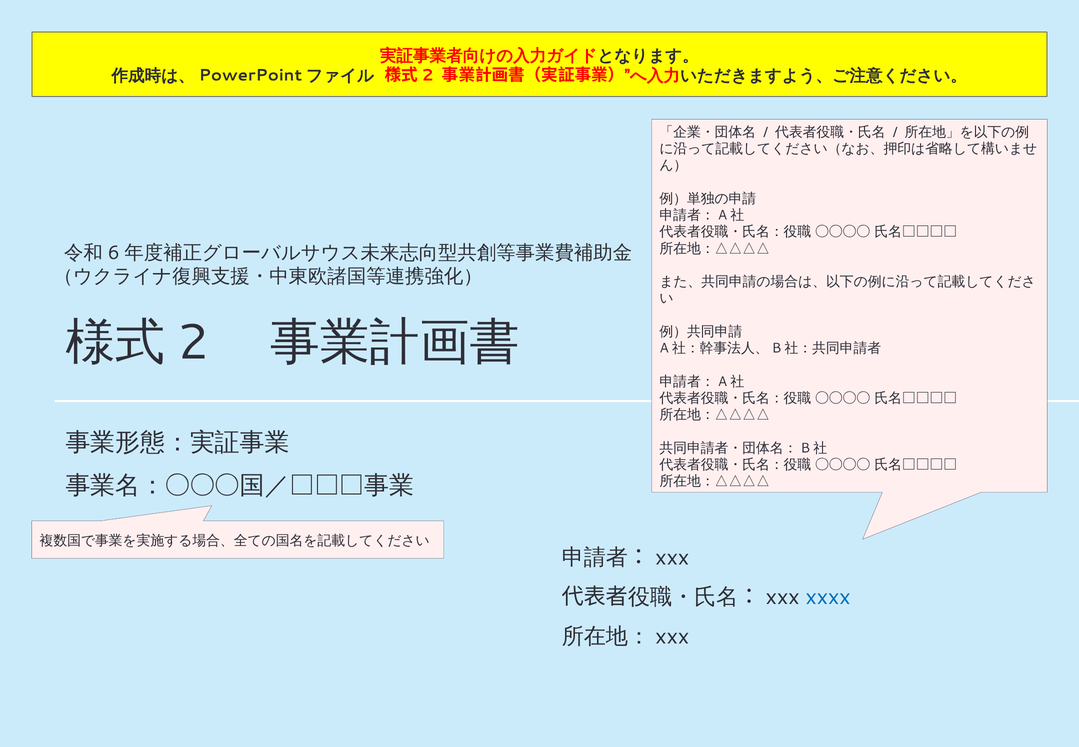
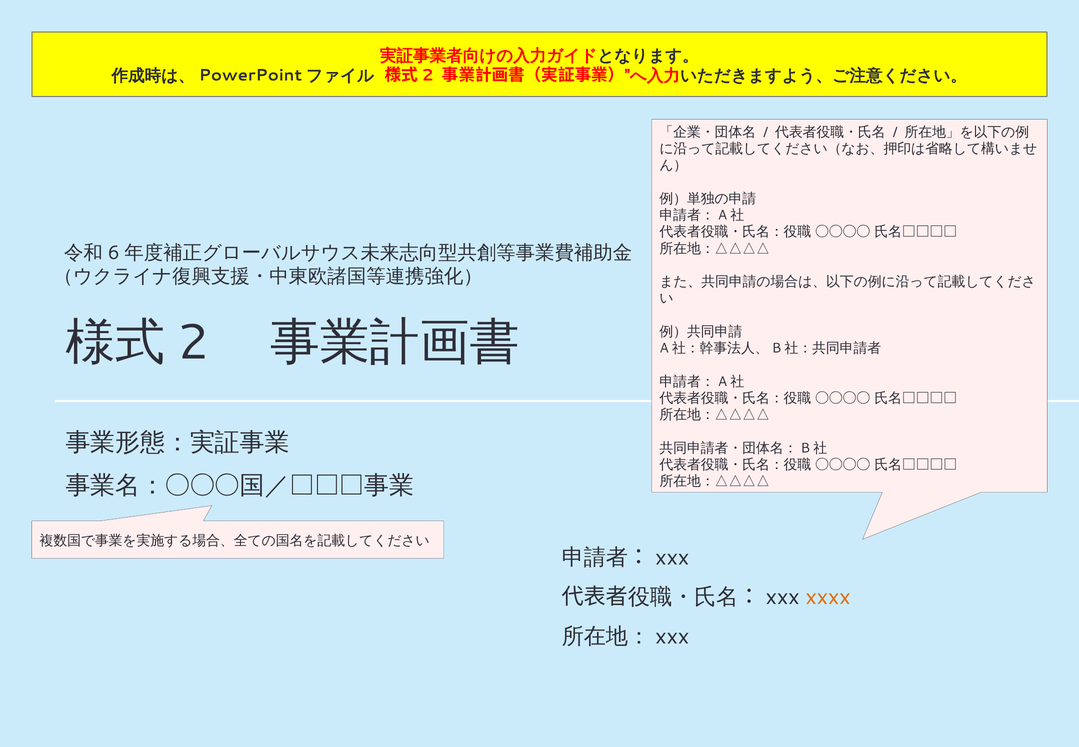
xxxx colour: blue -> orange (828, 597)
